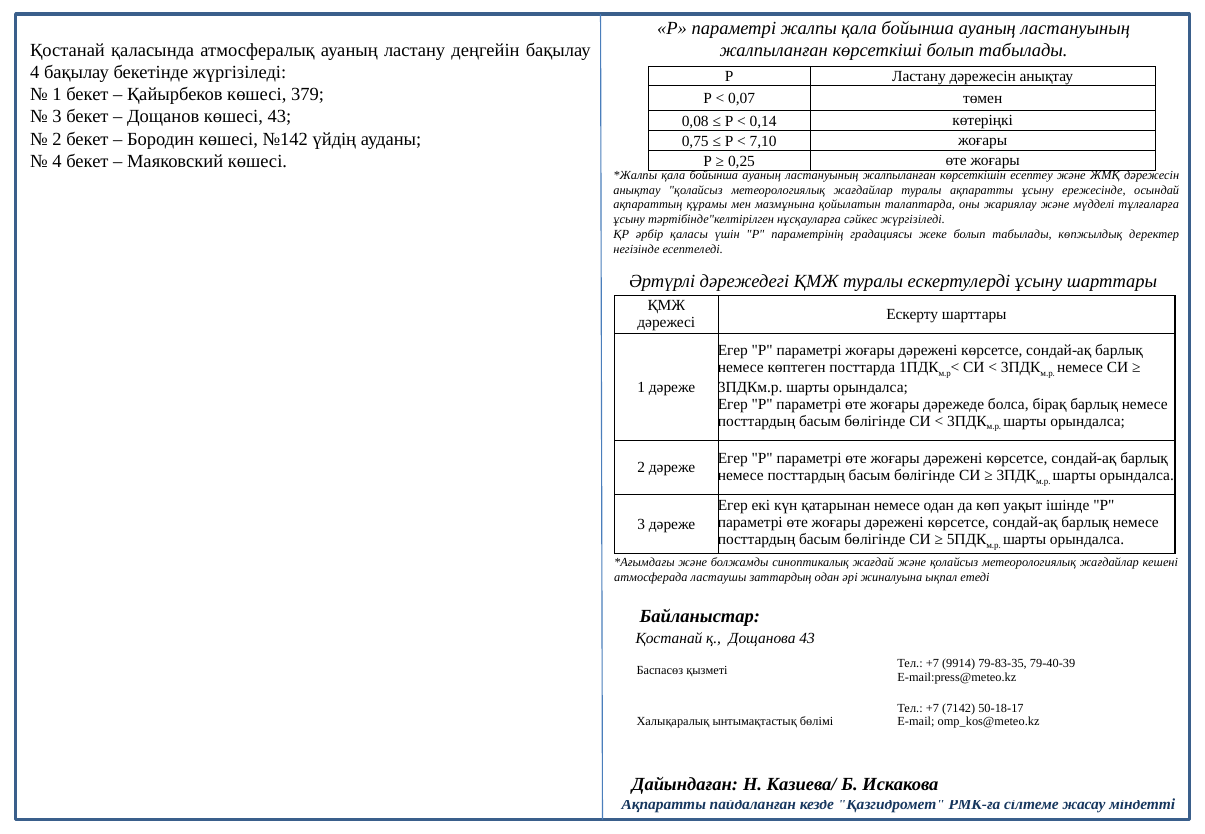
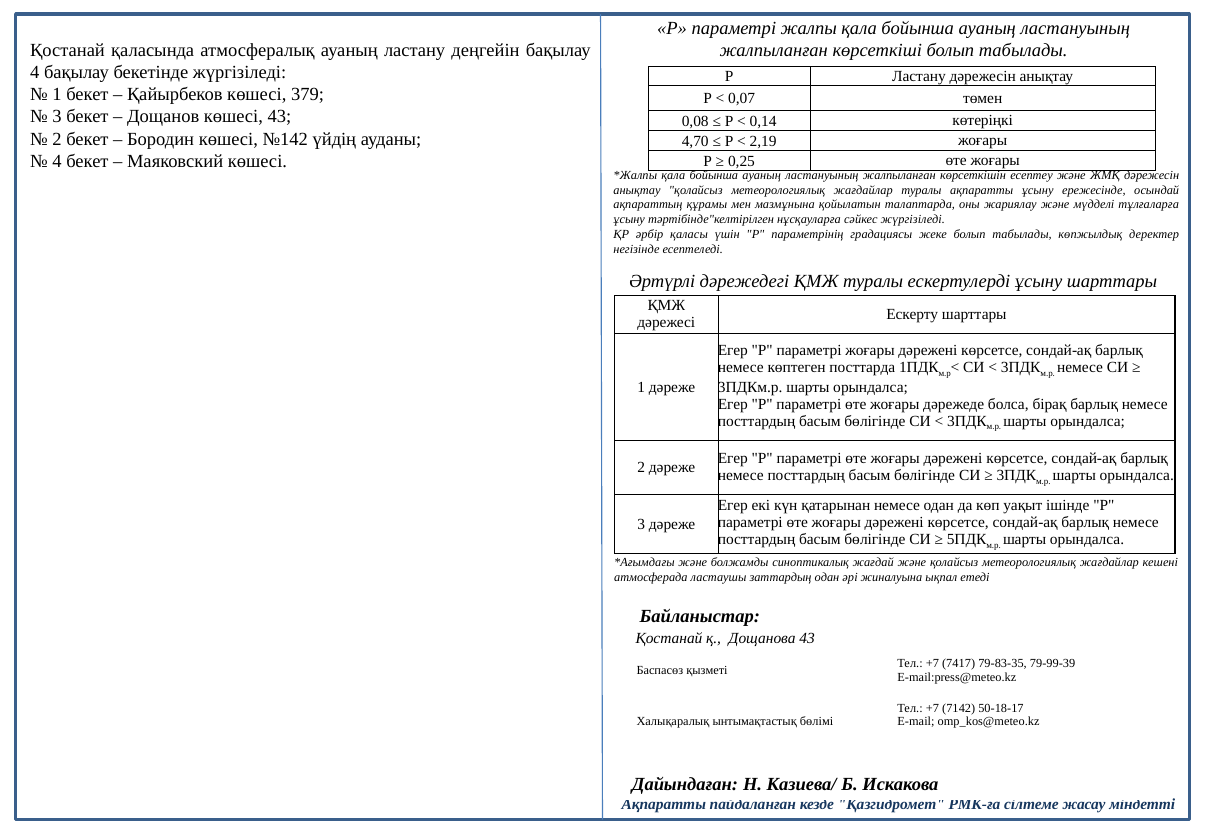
0,75: 0,75 -> 4,70 (695, 141)
7,10: 7,10 -> 2,19 (763, 141)
9914: 9914 -> 7417 (959, 663)
79-40-39: 79-40-39 -> 79-99-39 (1053, 663)
